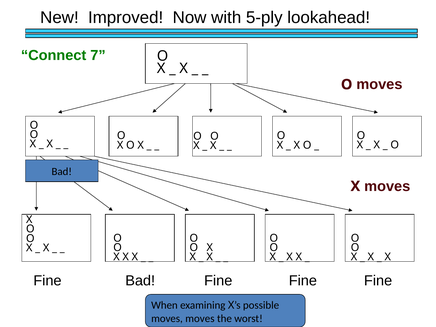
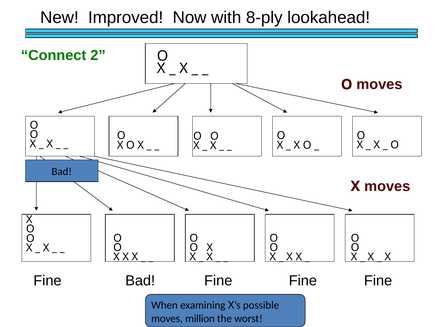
5-ply: 5-ply -> 8-ply (264, 18)
7: 7 -> 2 (98, 55)
moves moves: moves -> million (200, 318)
